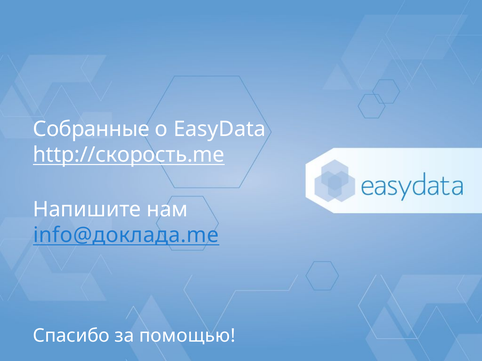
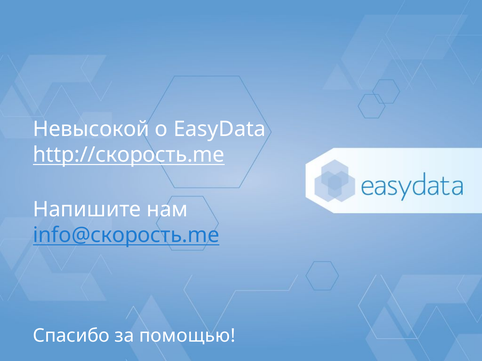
Собранные: Собранные -> Невысокой (91, 129)
info@доклада.me: info@доклада.me -> info@скорость.me (126, 235)
